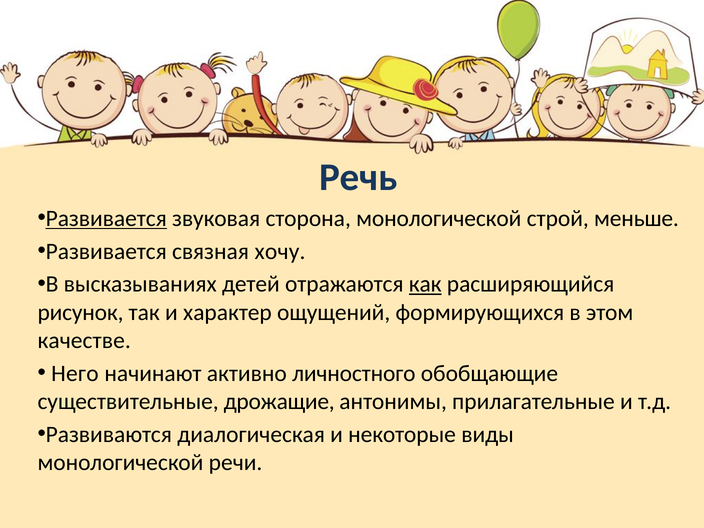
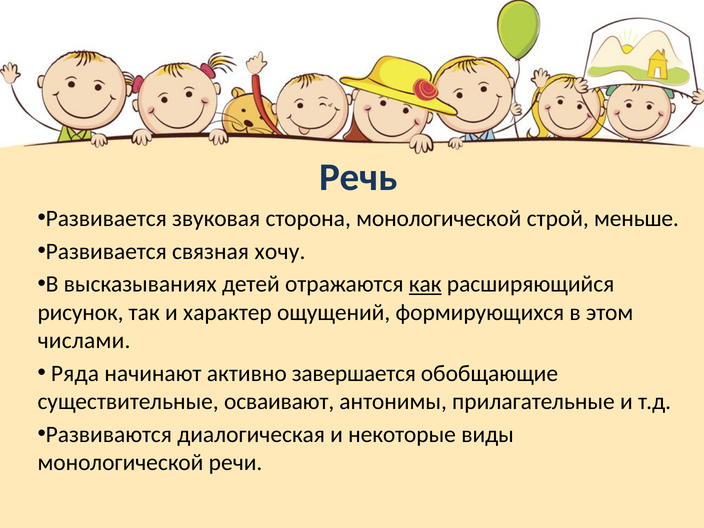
Развивается underline: present -> none (106, 218)
качестве: качестве -> числами (84, 340)
Него: Него -> Ряда (75, 373)
личностного: личностного -> завершается (354, 373)
дрожащие: дрожащие -> осваивают (279, 401)
